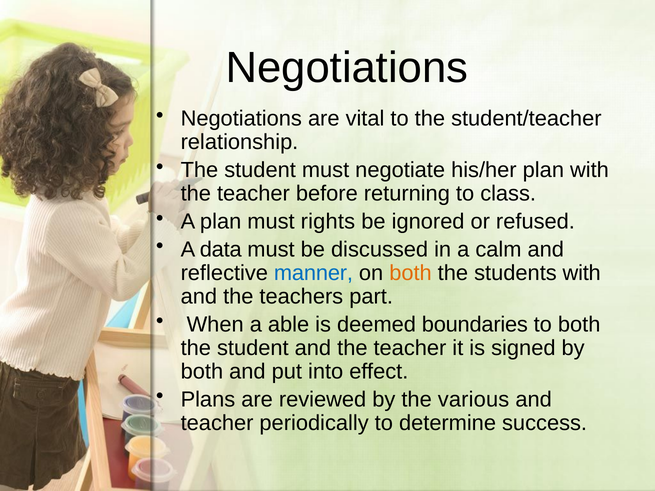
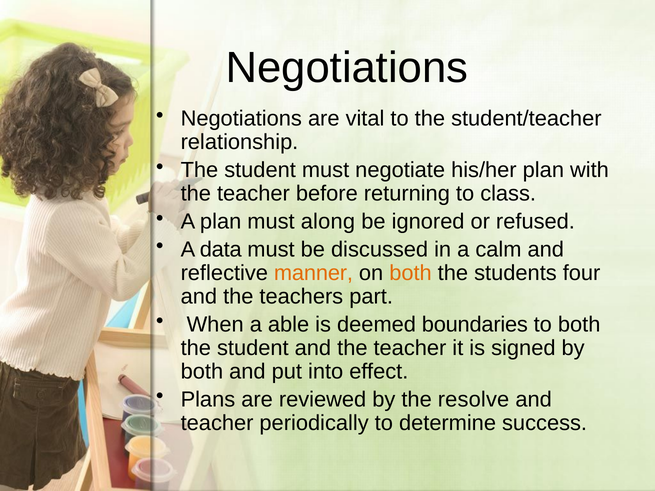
rights: rights -> along (328, 222)
manner colour: blue -> orange (313, 273)
students with: with -> four (582, 273)
various: various -> resolve (474, 400)
